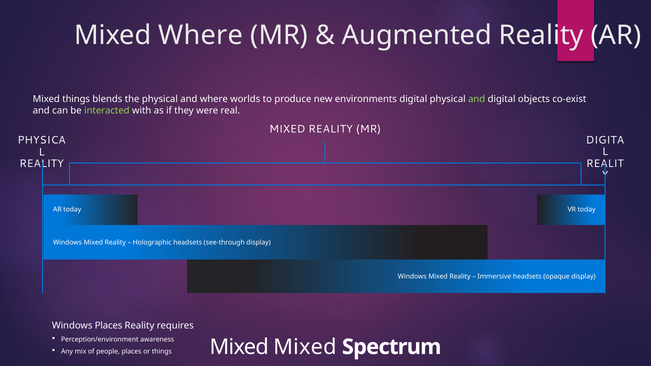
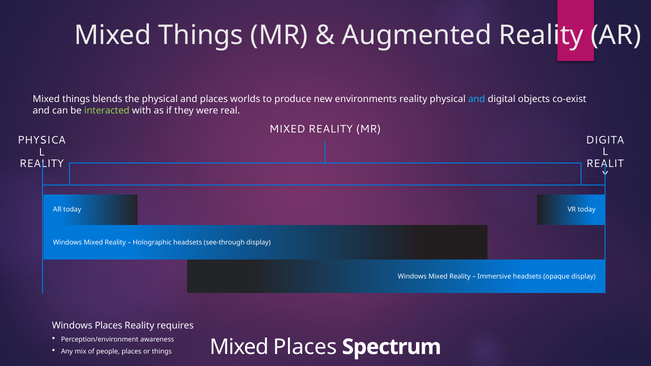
Where: Where -> Things (201, 35)
and where: where -> places (214, 99)
environments digital: digital -> reality (413, 99)
and colour: light green -> light blue (477, 99)
Mixed Mixed: Mixed -> Places (305, 347)
